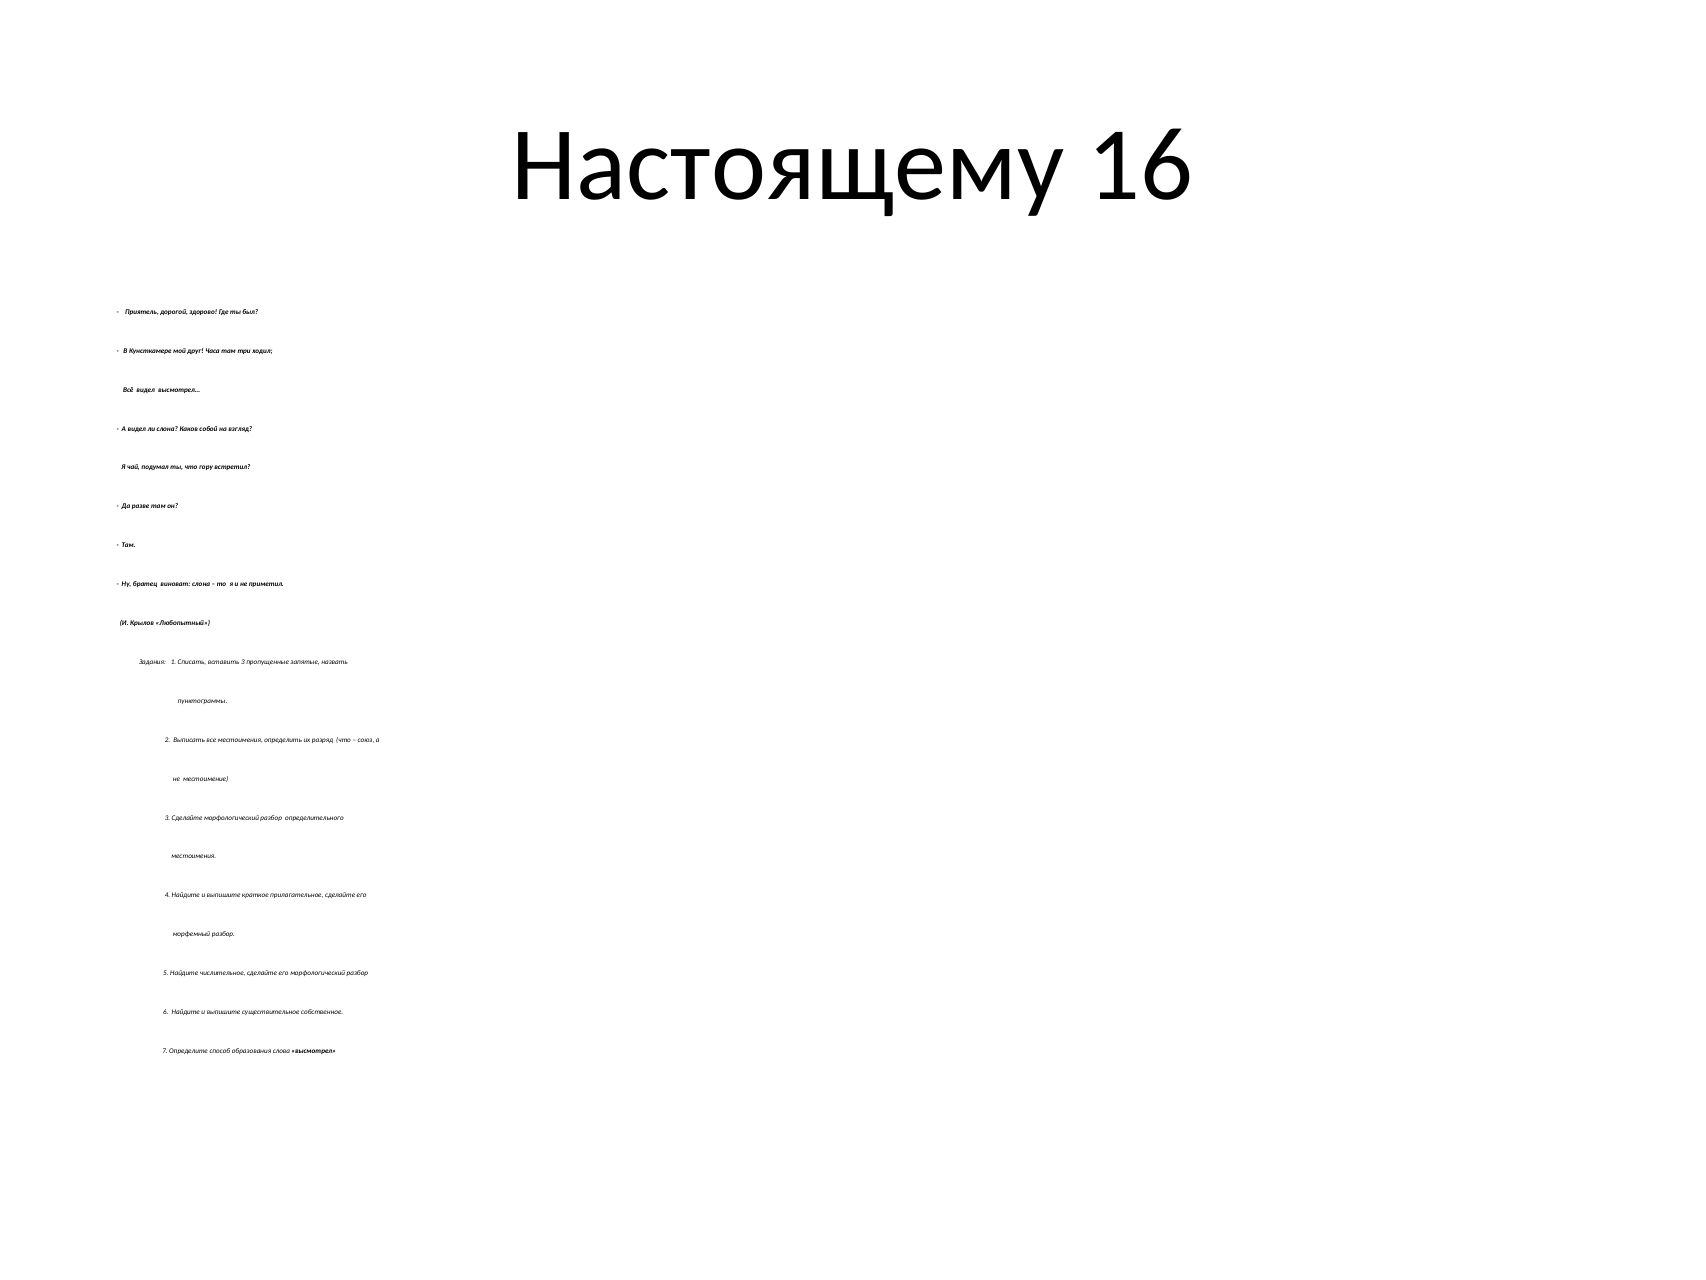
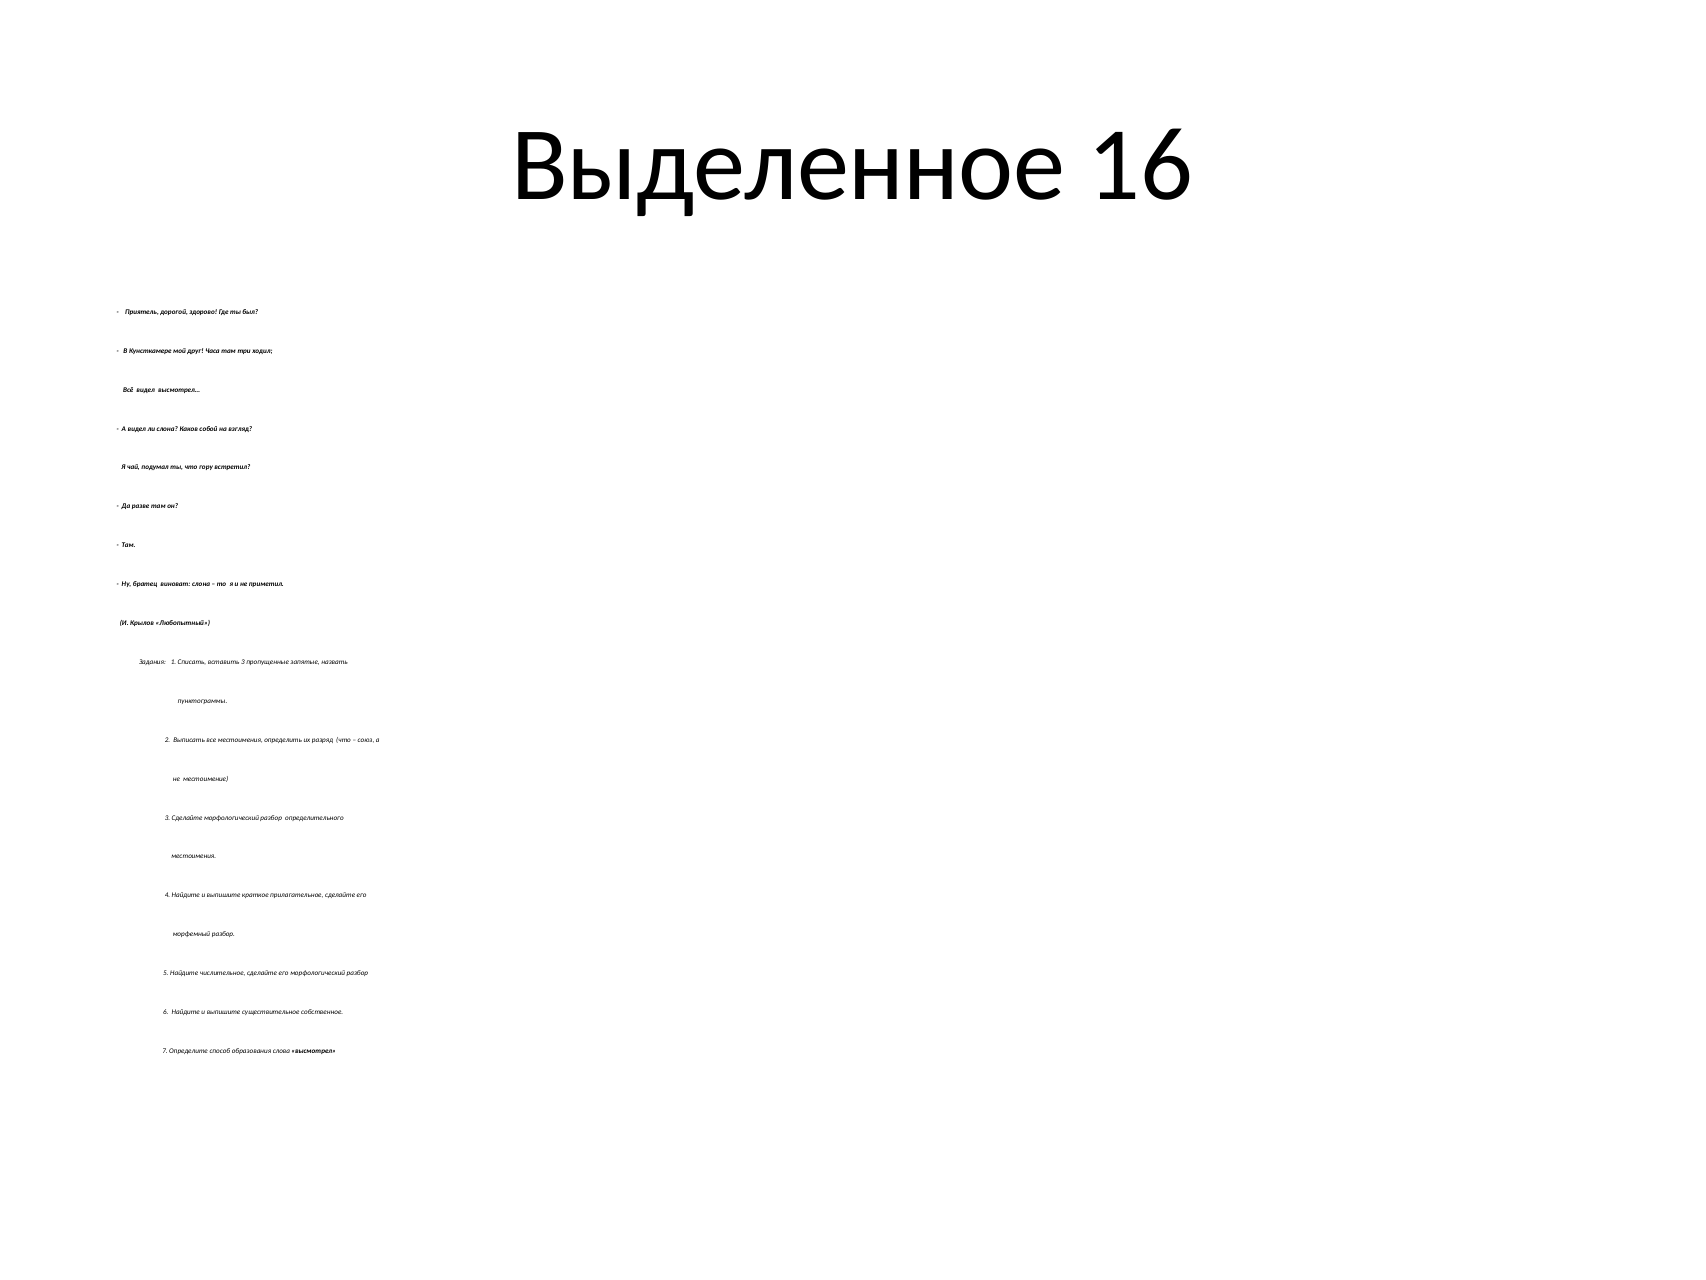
Настоящему: Настоящему -> Выделенное (788, 165)
